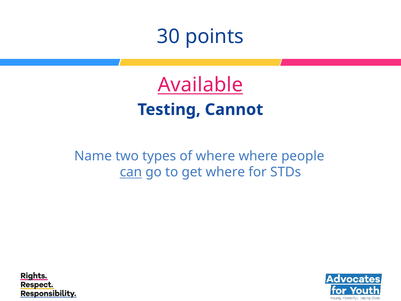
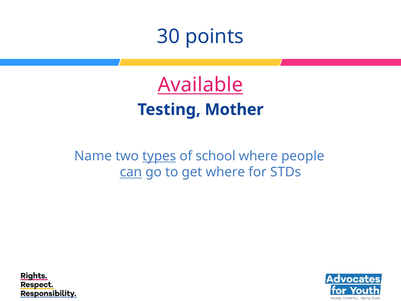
Cannot: Cannot -> Mother (234, 110)
types underline: none -> present (159, 156)
of where: where -> school (216, 156)
